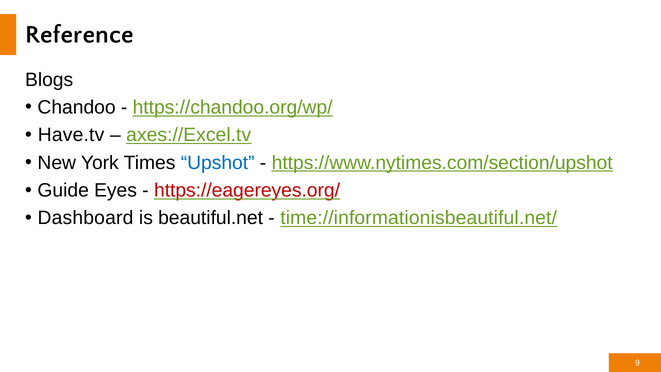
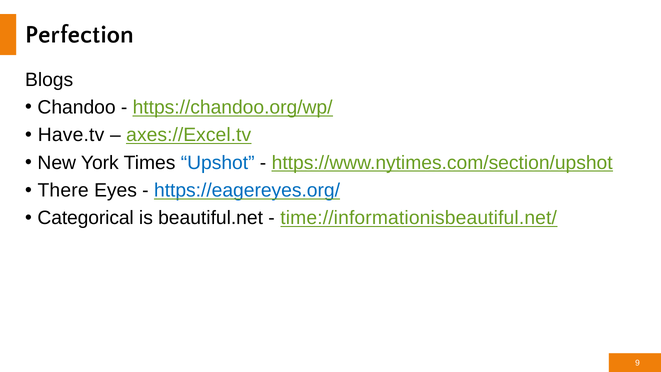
Reference: Reference -> Perfection (80, 35)
Guide: Guide -> There (63, 190)
https://eagereyes.org/ colour: red -> blue (247, 190)
Dashboard: Dashboard -> Categorical (86, 218)
